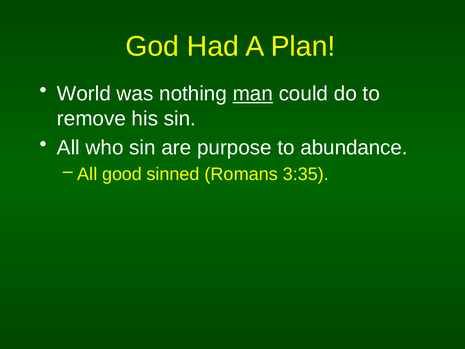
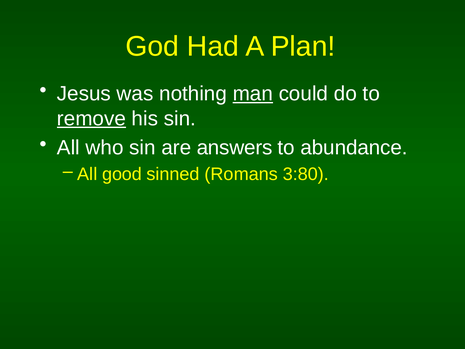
World: World -> Jesus (84, 94)
remove underline: none -> present (91, 118)
purpose: purpose -> answers (235, 147)
3:35: 3:35 -> 3:80 (306, 174)
